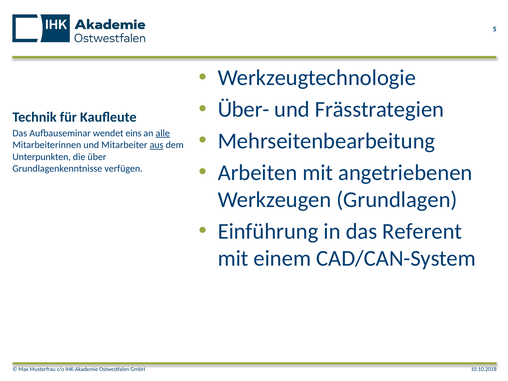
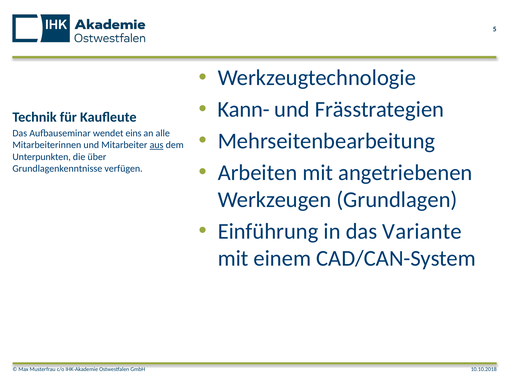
Über-: Über- -> Kann- (244, 109)
alle underline: present -> none (163, 133)
Referent: Referent -> Variante (422, 231)
